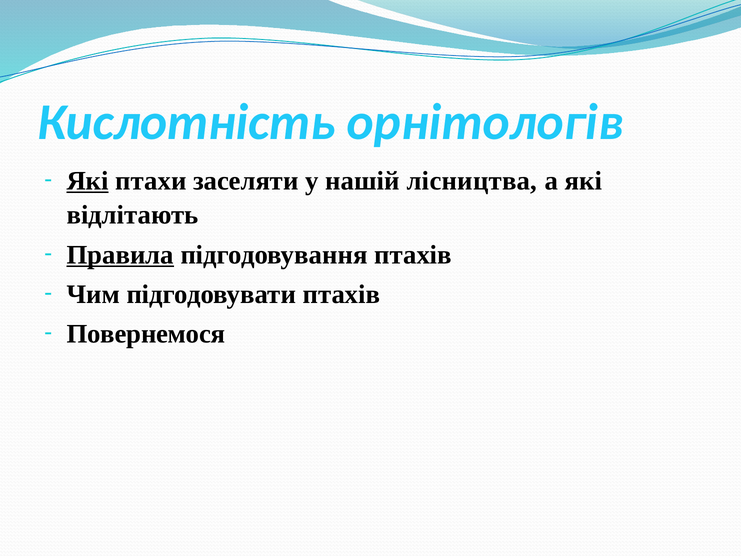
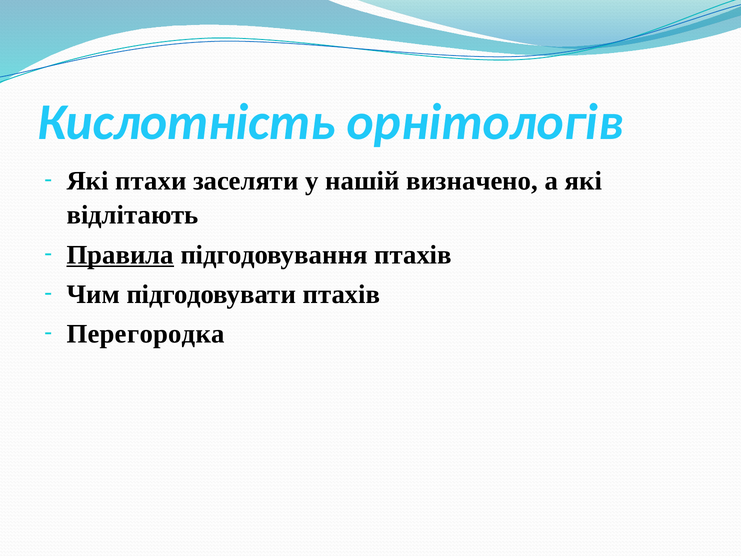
Які underline: present -> none (88, 181)
лісництва: лісництва -> визначено (472, 181)
Повернемося: Повернемося -> Перегородка (146, 334)
